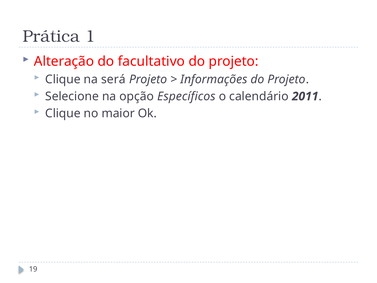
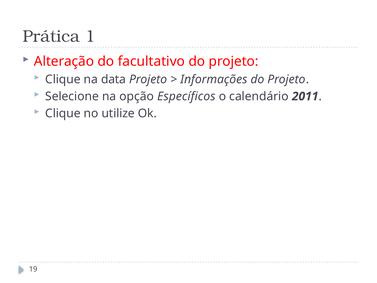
será: será -> data (113, 79)
maior: maior -> utilize (118, 113)
